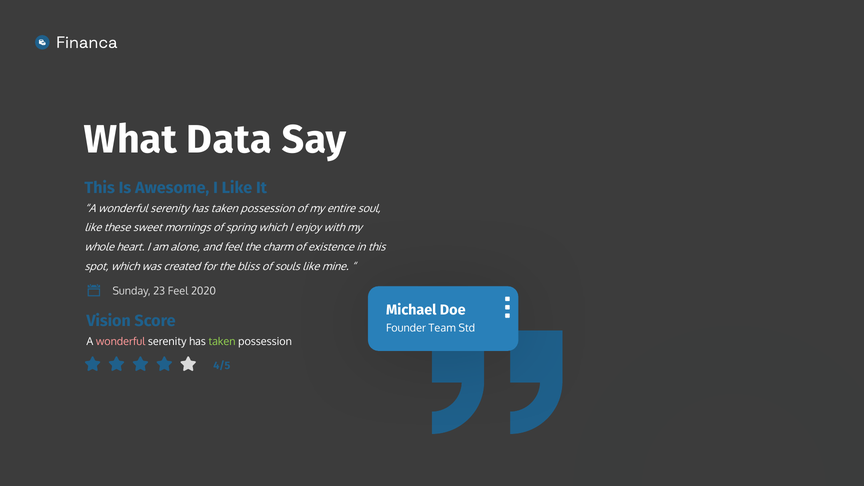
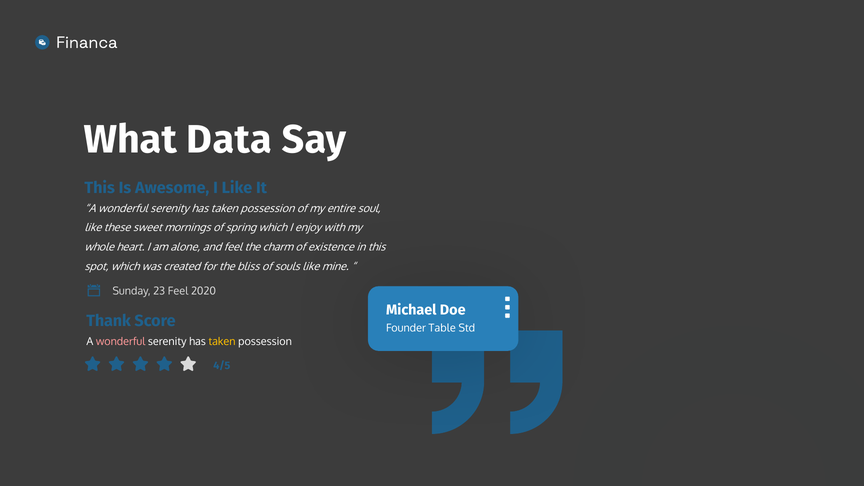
Vision: Vision -> Thank (109, 321)
Team: Team -> Table (442, 328)
taken colour: light green -> yellow (222, 342)
